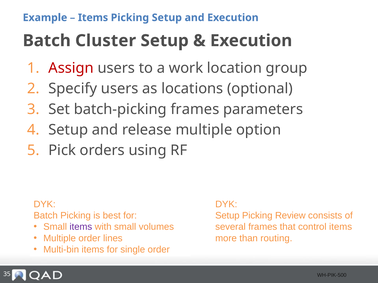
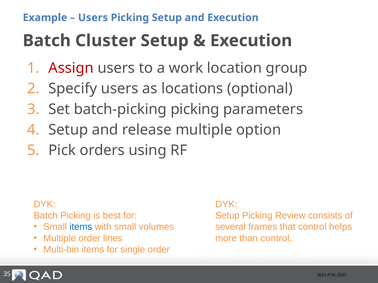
Items: Items -> Users (93, 18)
batch-picking frames: frames -> picking (195, 109)
items colour: purple -> blue (81, 227)
control items: items -> helps (341, 227)
than routing: routing -> control (276, 239)
